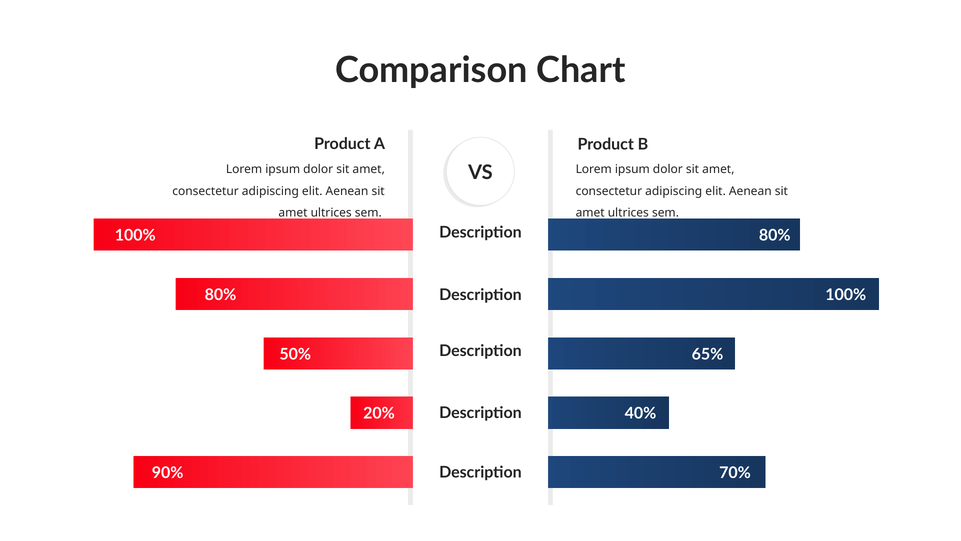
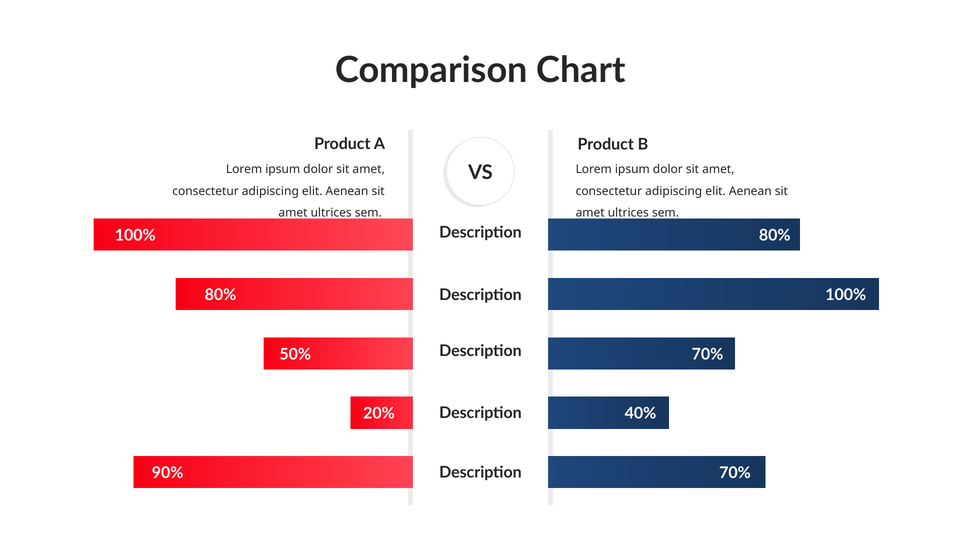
65%: 65% -> 70% (708, 354)
